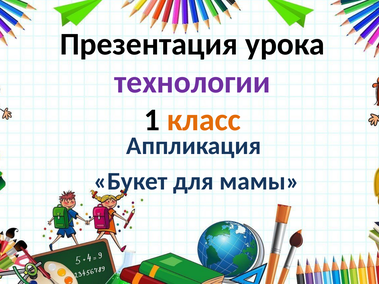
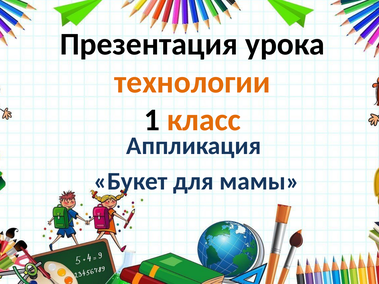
технологии colour: purple -> orange (192, 82)
